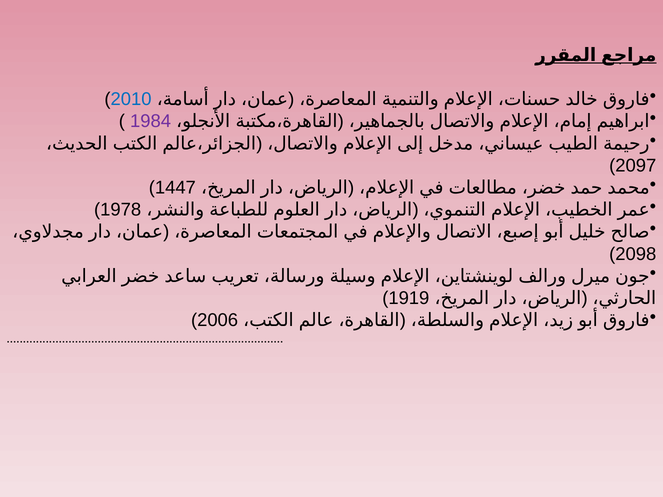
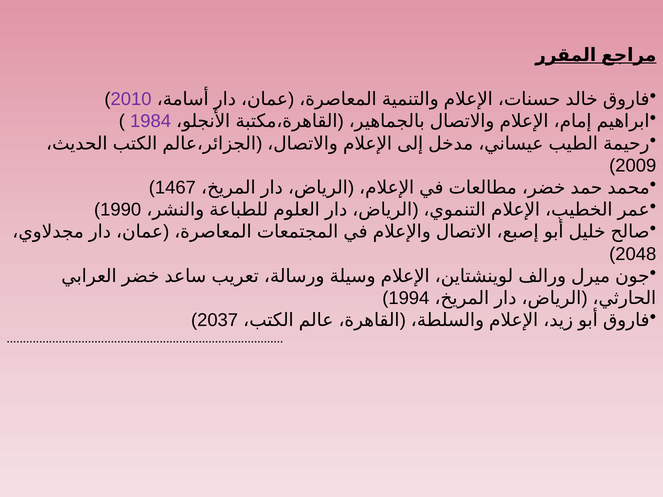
2010 colour: blue -> purple (131, 99)
2097: 2097 -> 2009 (636, 166)
1447: 1447 -> 1467 (175, 188)
1978: 1978 -> 1990 (121, 210)
2098: 2098 -> 2048 (636, 254)
1919: 1919 -> 1994 (409, 298)
2006: 2006 -> 2037 (218, 320)
